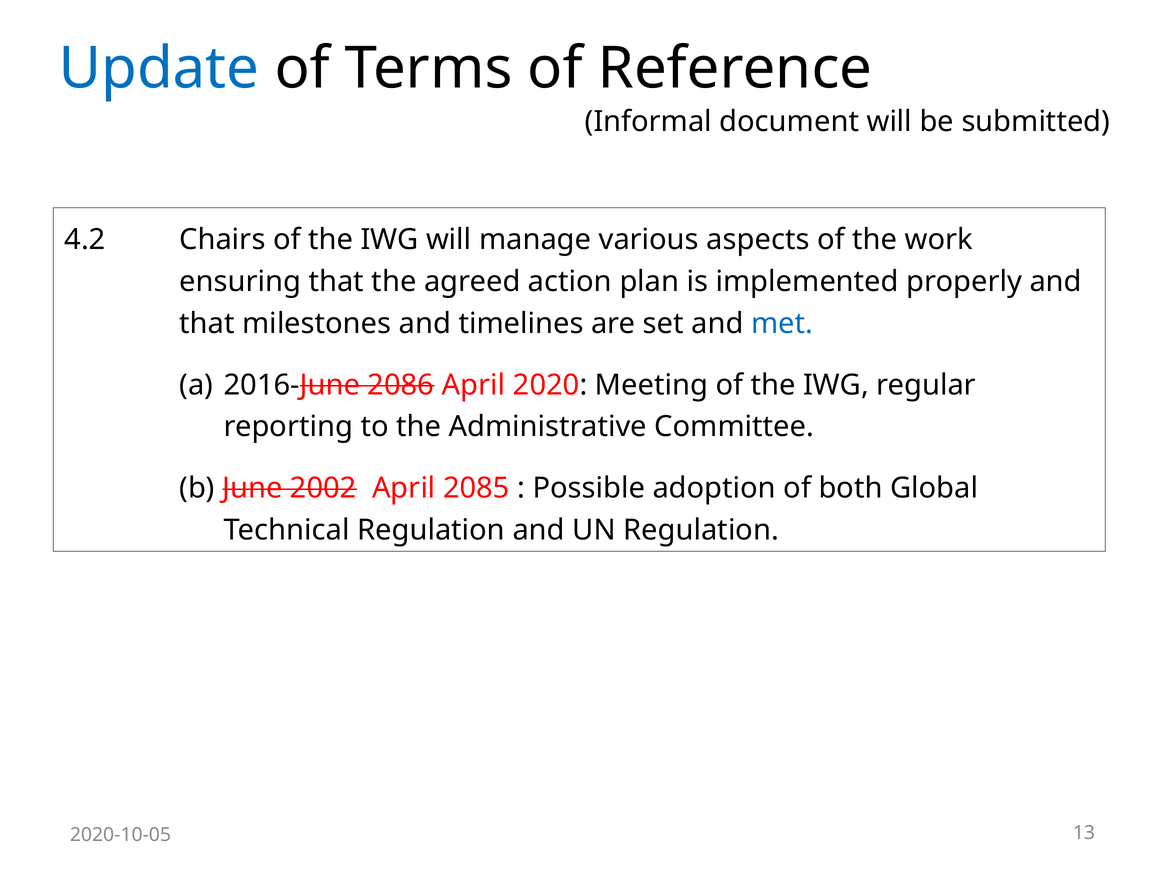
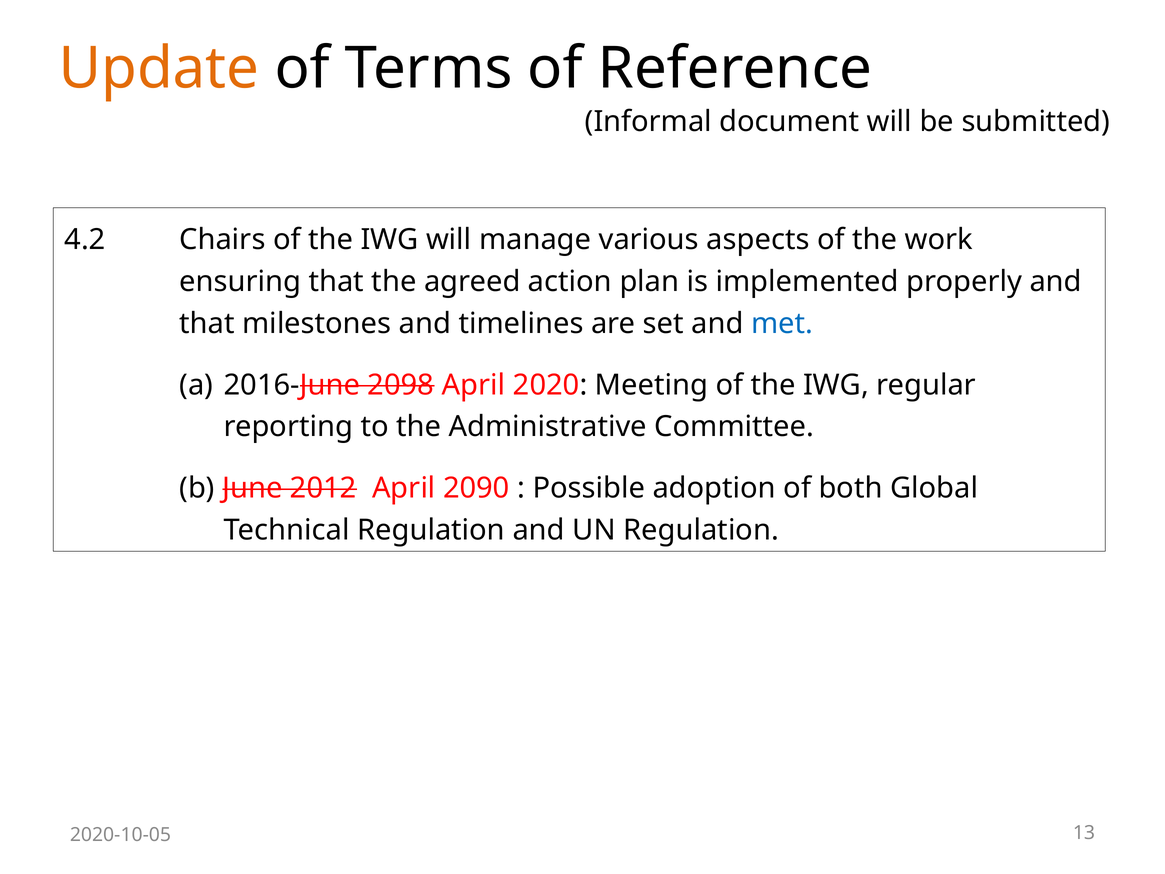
Update colour: blue -> orange (159, 69)
2086: 2086 -> 2098 (401, 385)
2002: 2002 -> 2012 (323, 488)
2085: 2085 -> 2090 (476, 488)
